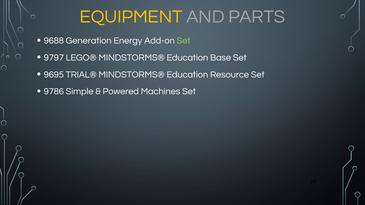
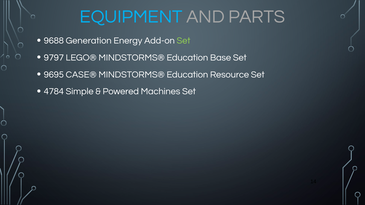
EQUIPMENT colour: yellow -> light blue (131, 17)
TRIAL®: TRIAL® -> CASE® (81, 75)
9786: 9786 -> 4784 (54, 92)
